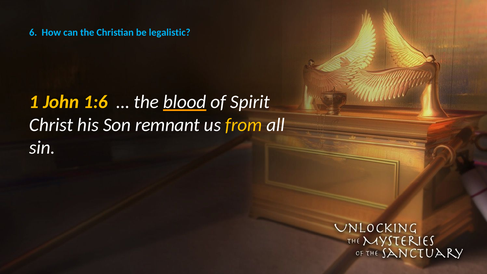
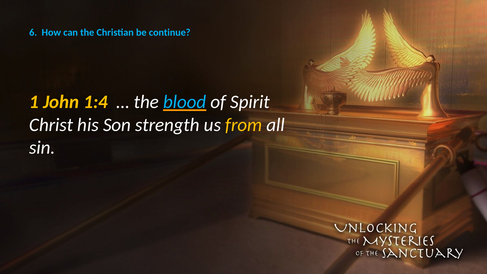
legalistic: legalistic -> continue (170, 32)
1:6: 1:6 -> 1:4 (96, 102)
blood colour: white -> light blue (185, 102)
remnant: remnant -> strength (167, 125)
